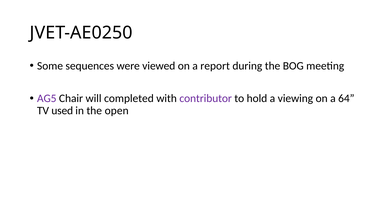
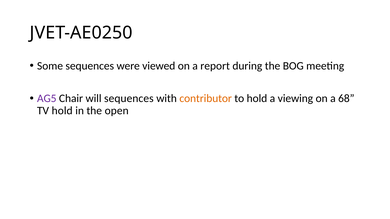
will completed: completed -> sequences (129, 99)
contributor colour: purple -> orange (206, 99)
64: 64 -> 68 (346, 99)
TV used: used -> hold (62, 111)
